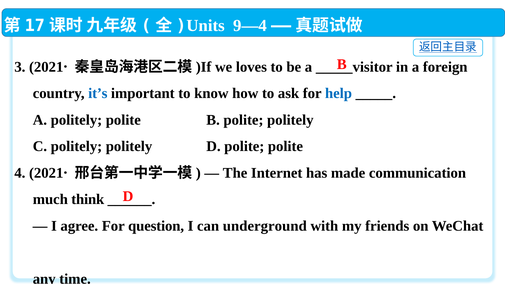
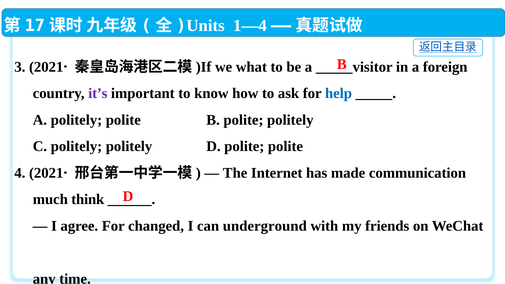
9—4: 9—4 -> 1—4 (250, 26)
loves: loves -> what (251, 67)
it’s colour: blue -> purple (98, 93)
question: question -> changed (156, 226)
